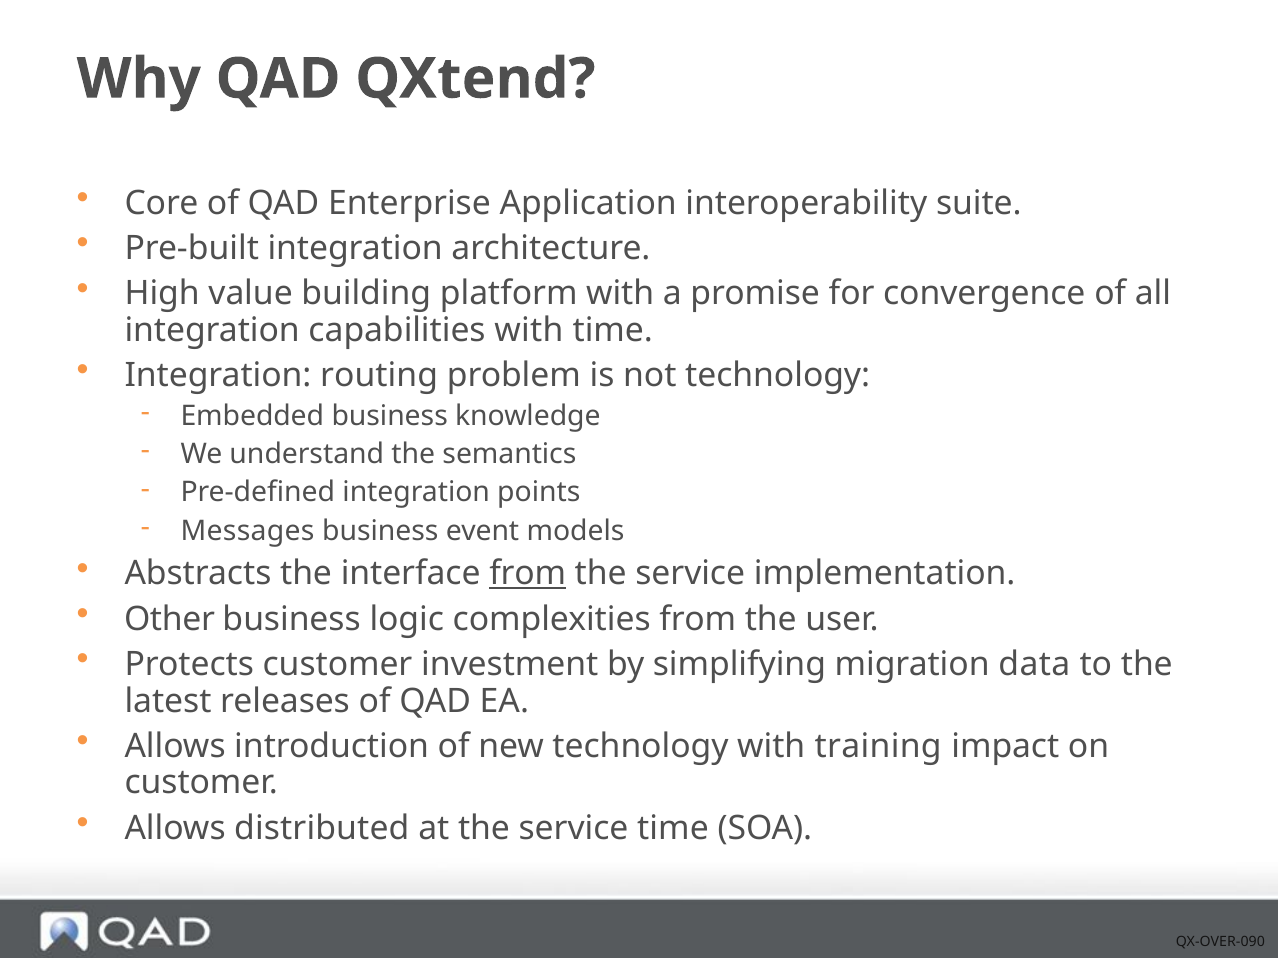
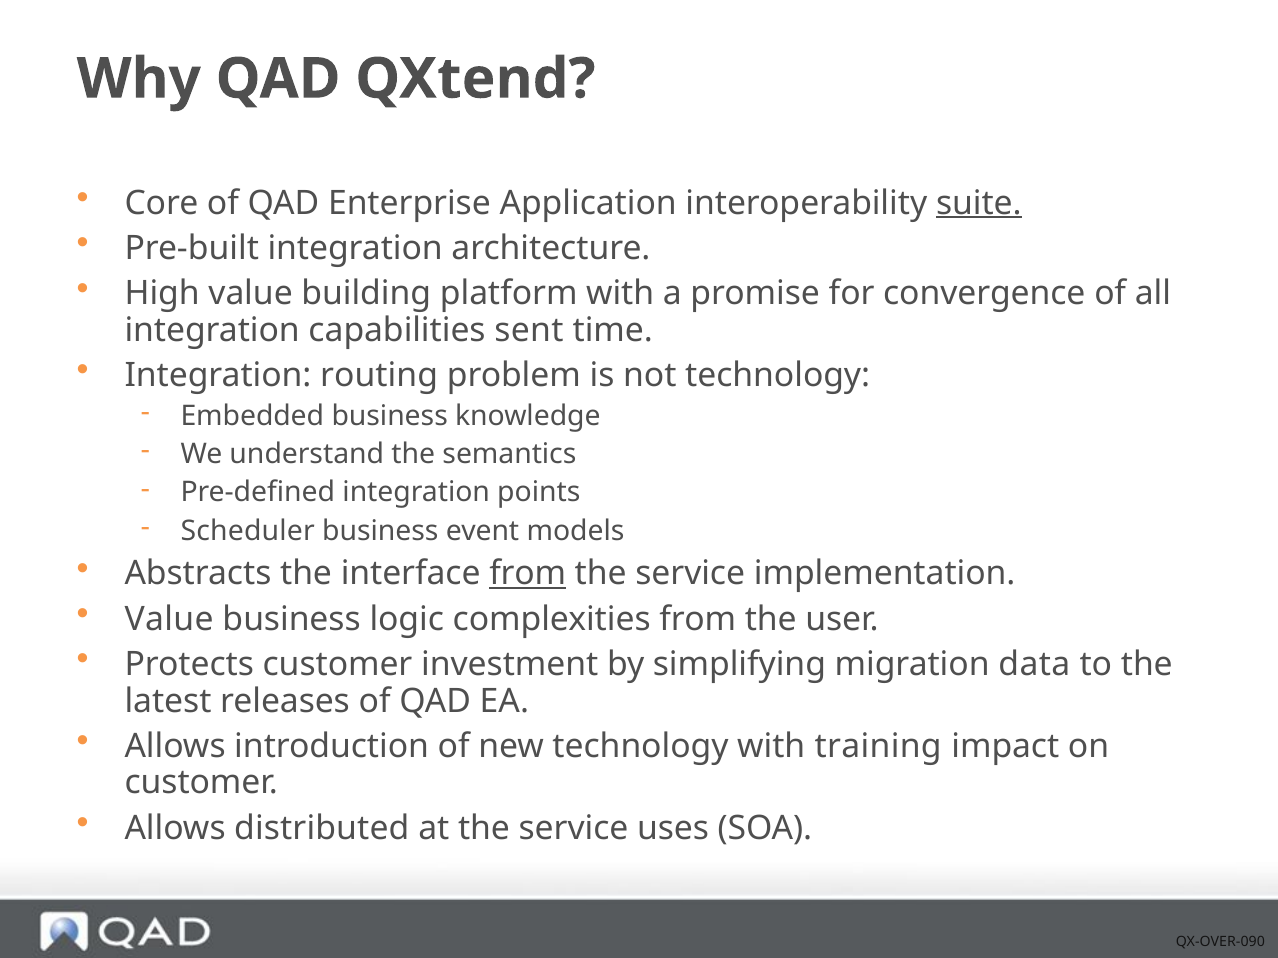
suite underline: none -> present (979, 203)
capabilities with: with -> sent (529, 330)
Messages: Messages -> Scheduler (248, 531)
Other: Other -> Value (169, 620)
service time: time -> uses (673, 829)
